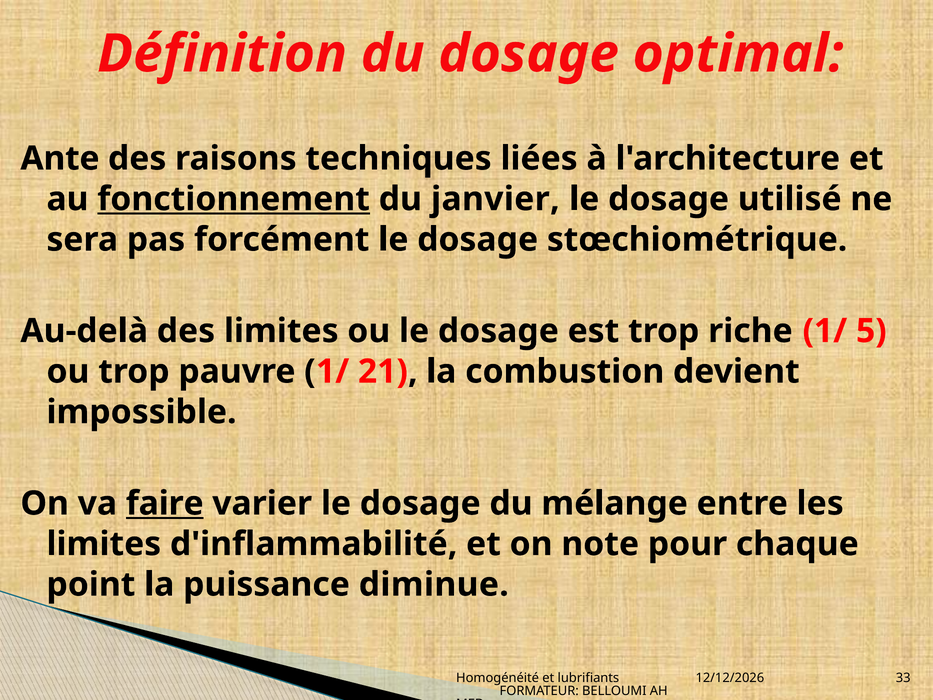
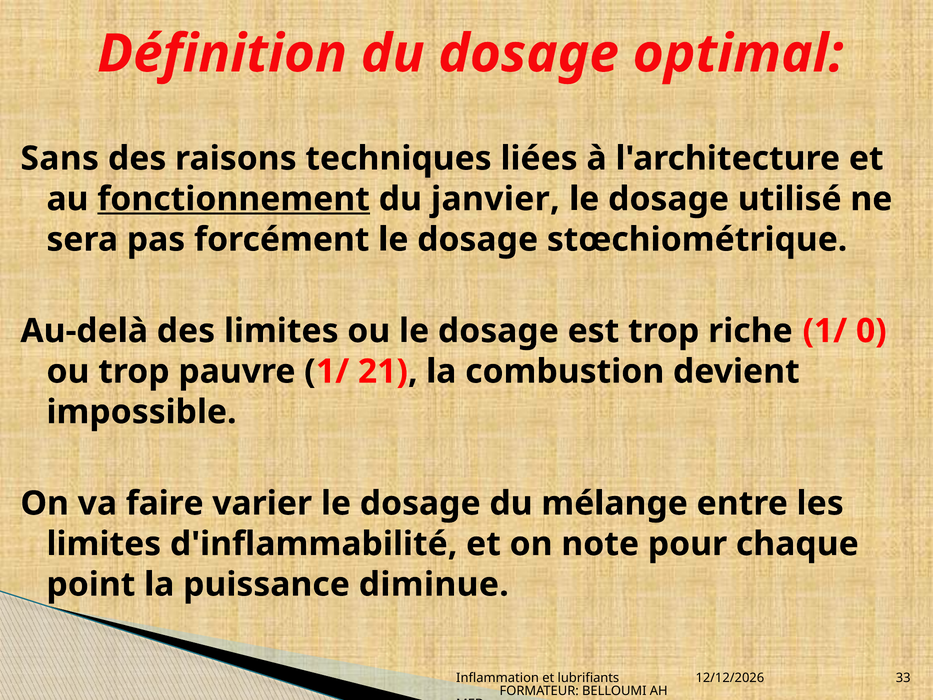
Ante: Ante -> Sans (60, 158)
5: 5 -> 0 (871, 331)
faire underline: present -> none (165, 503)
Homogénéité: Homogénéité -> Inflammation (498, 678)
